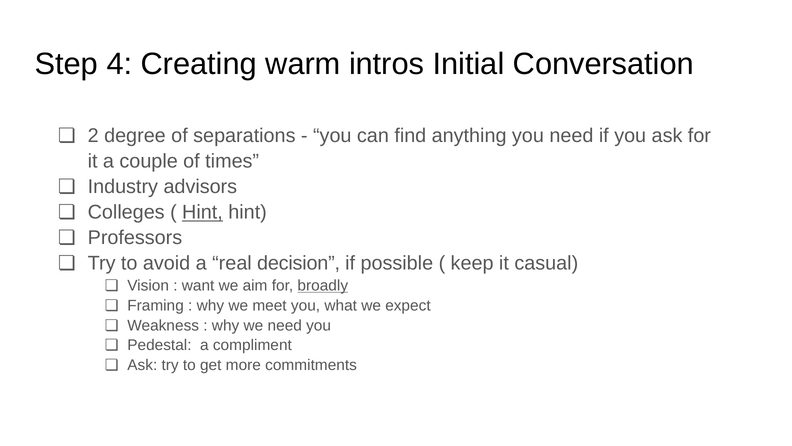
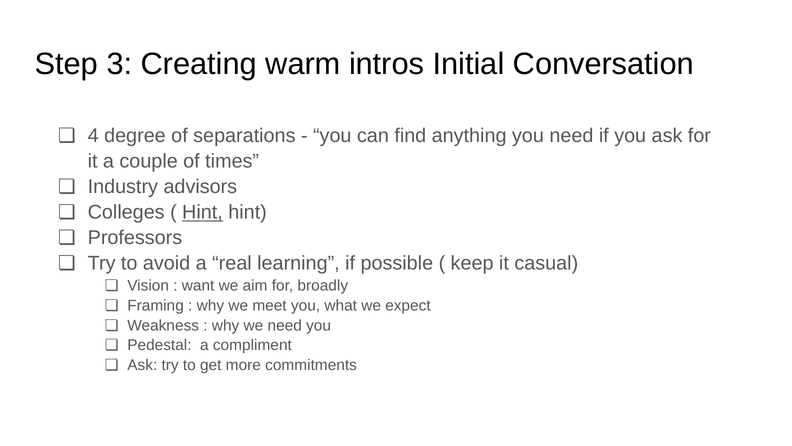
4: 4 -> 3 (119, 64)
2: 2 -> 4 (93, 136)
decision: decision -> learning (298, 263)
broadly underline: present -> none (323, 285)
